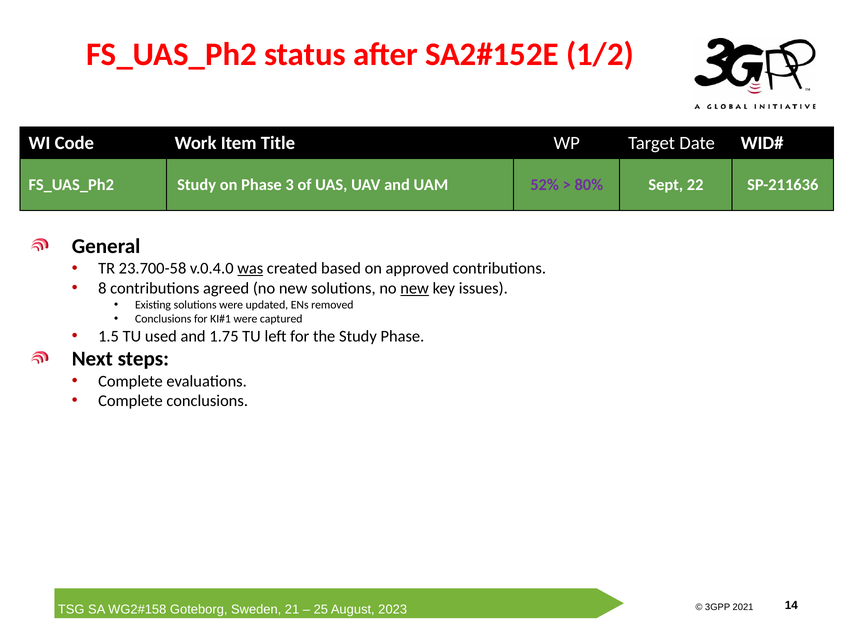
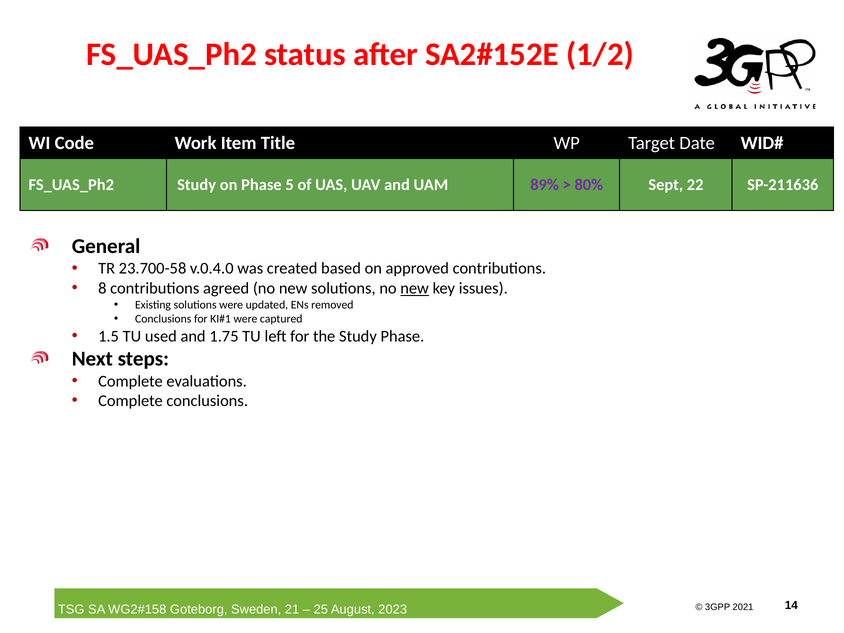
3: 3 -> 5 (290, 185)
52%: 52% -> 89% (545, 185)
was underline: present -> none (250, 269)
